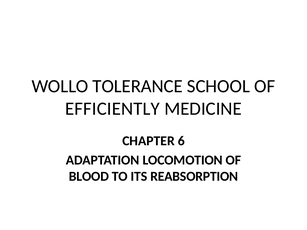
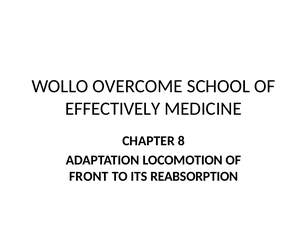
TOLERANCE: TOLERANCE -> OVERCOME (138, 86)
EFFICIENTLY: EFFICIENTLY -> EFFECTIVELY (113, 109)
6: 6 -> 8 (181, 141)
BLOOD: BLOOD -> FRONT (89, 177)
